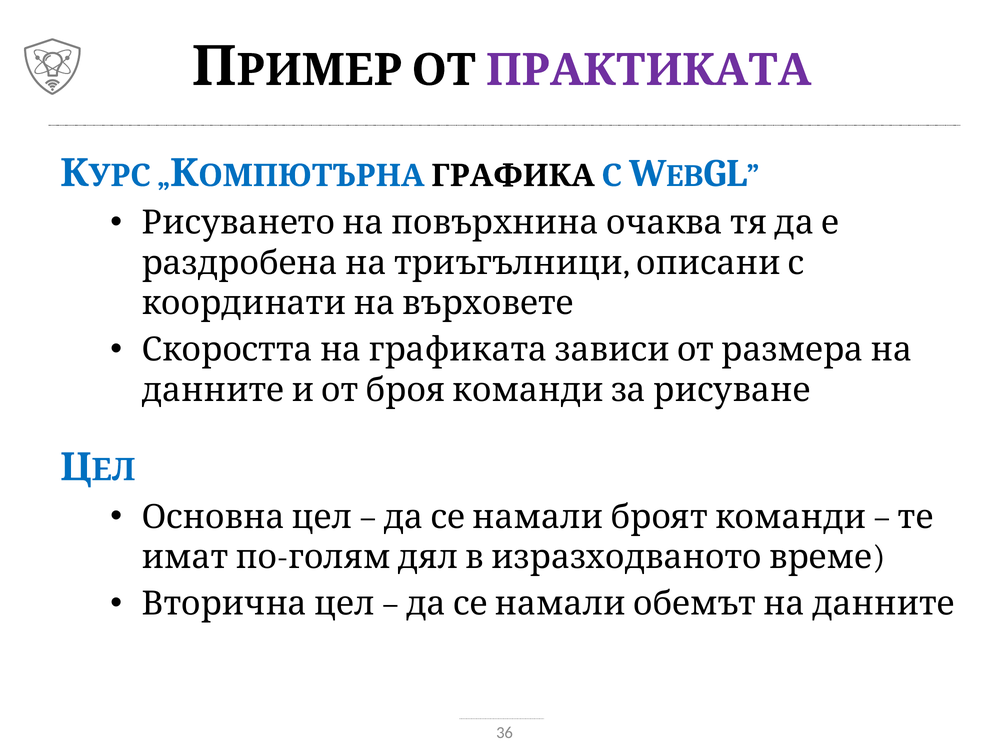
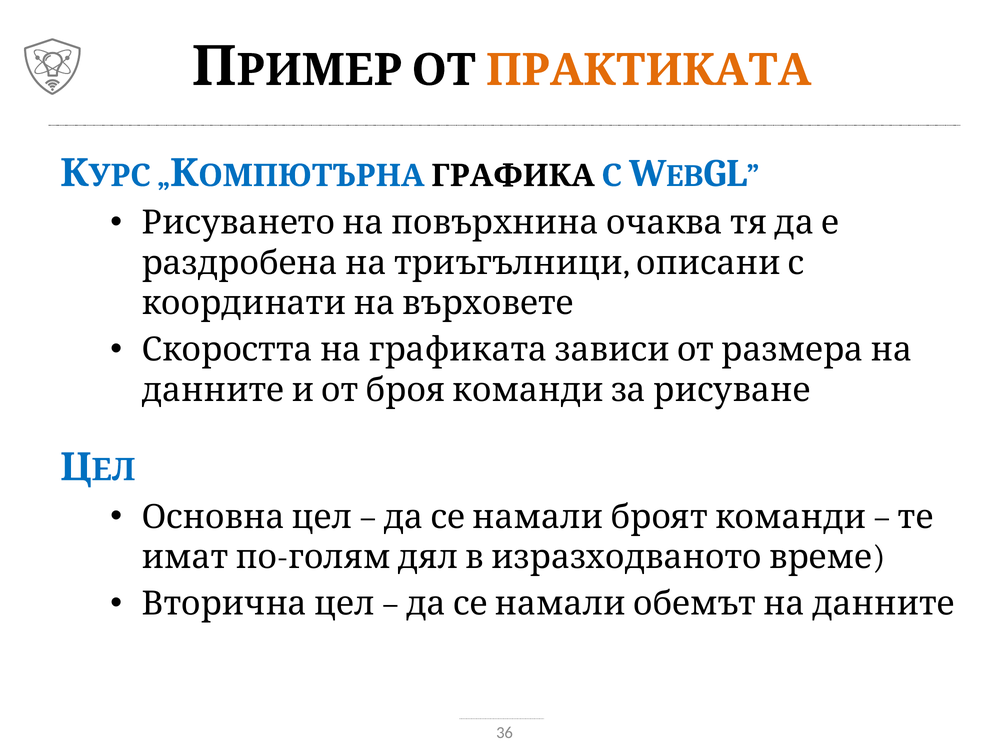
ПРАКТИКАТА colour: purple -> orange (649, 70)
